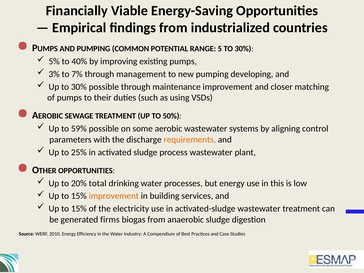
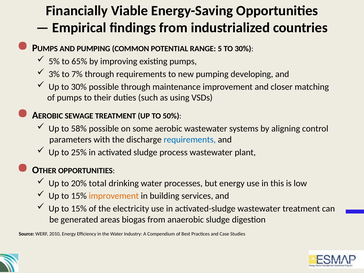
40%: 40% -> 65% (79, 61)
through management: management -> requirements (141, 74)
59%: 59% -> 58% (79, 129)
requirements colour: orange -> blue (190, 140)
firms: firms -> areas (110, 220)
